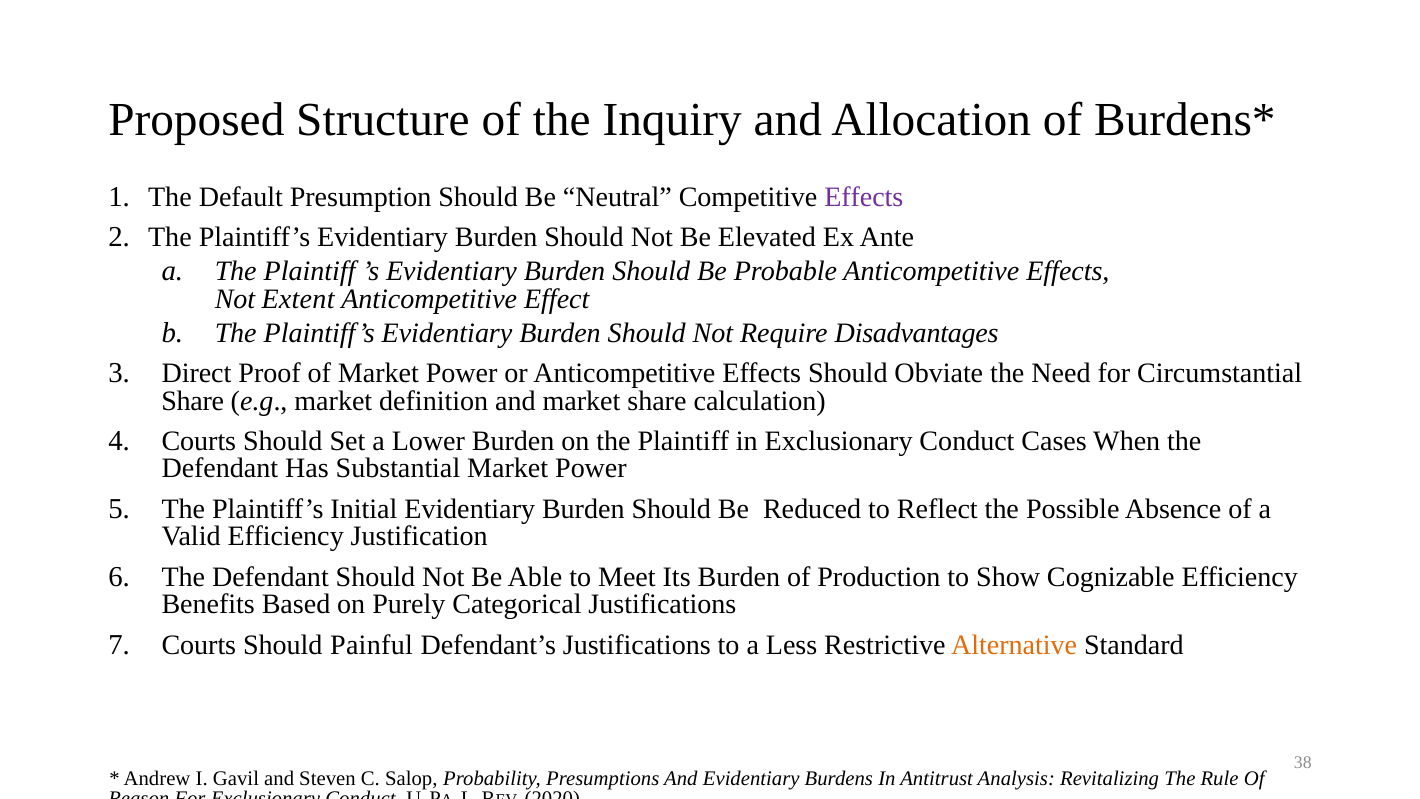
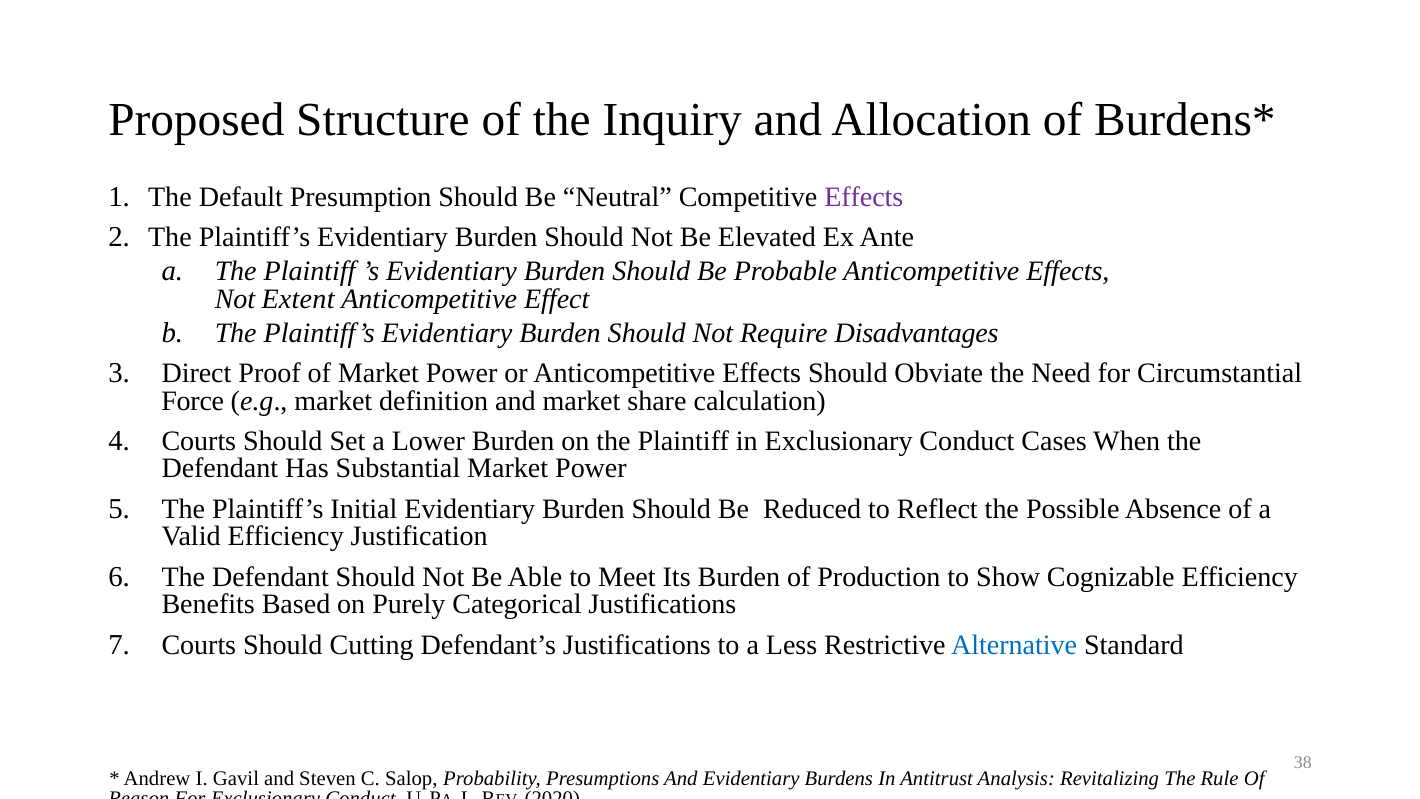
Share: Share -> Force (193, 401)
Painful: Painful -> Cutting (372, 645)
Alternative colour: orange -> blue (1014, 645)
